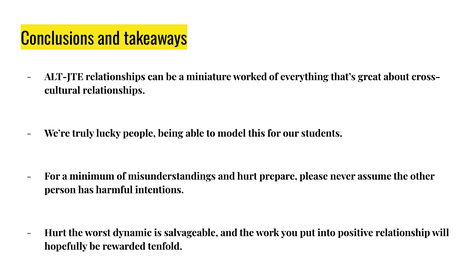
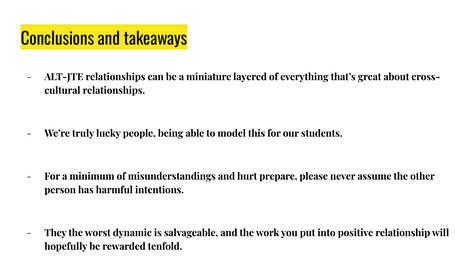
worked: worked -> layered (250, 77)
Hurt: Hurt -> They (55, 232)
